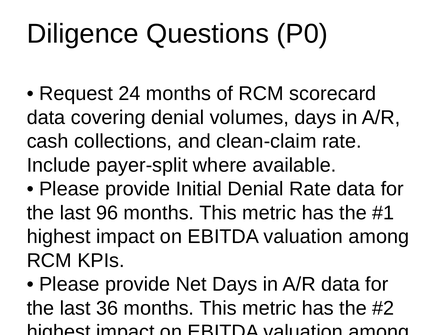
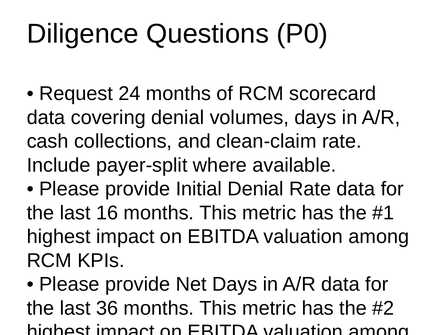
96: 96 -> 16 (107, 212)
